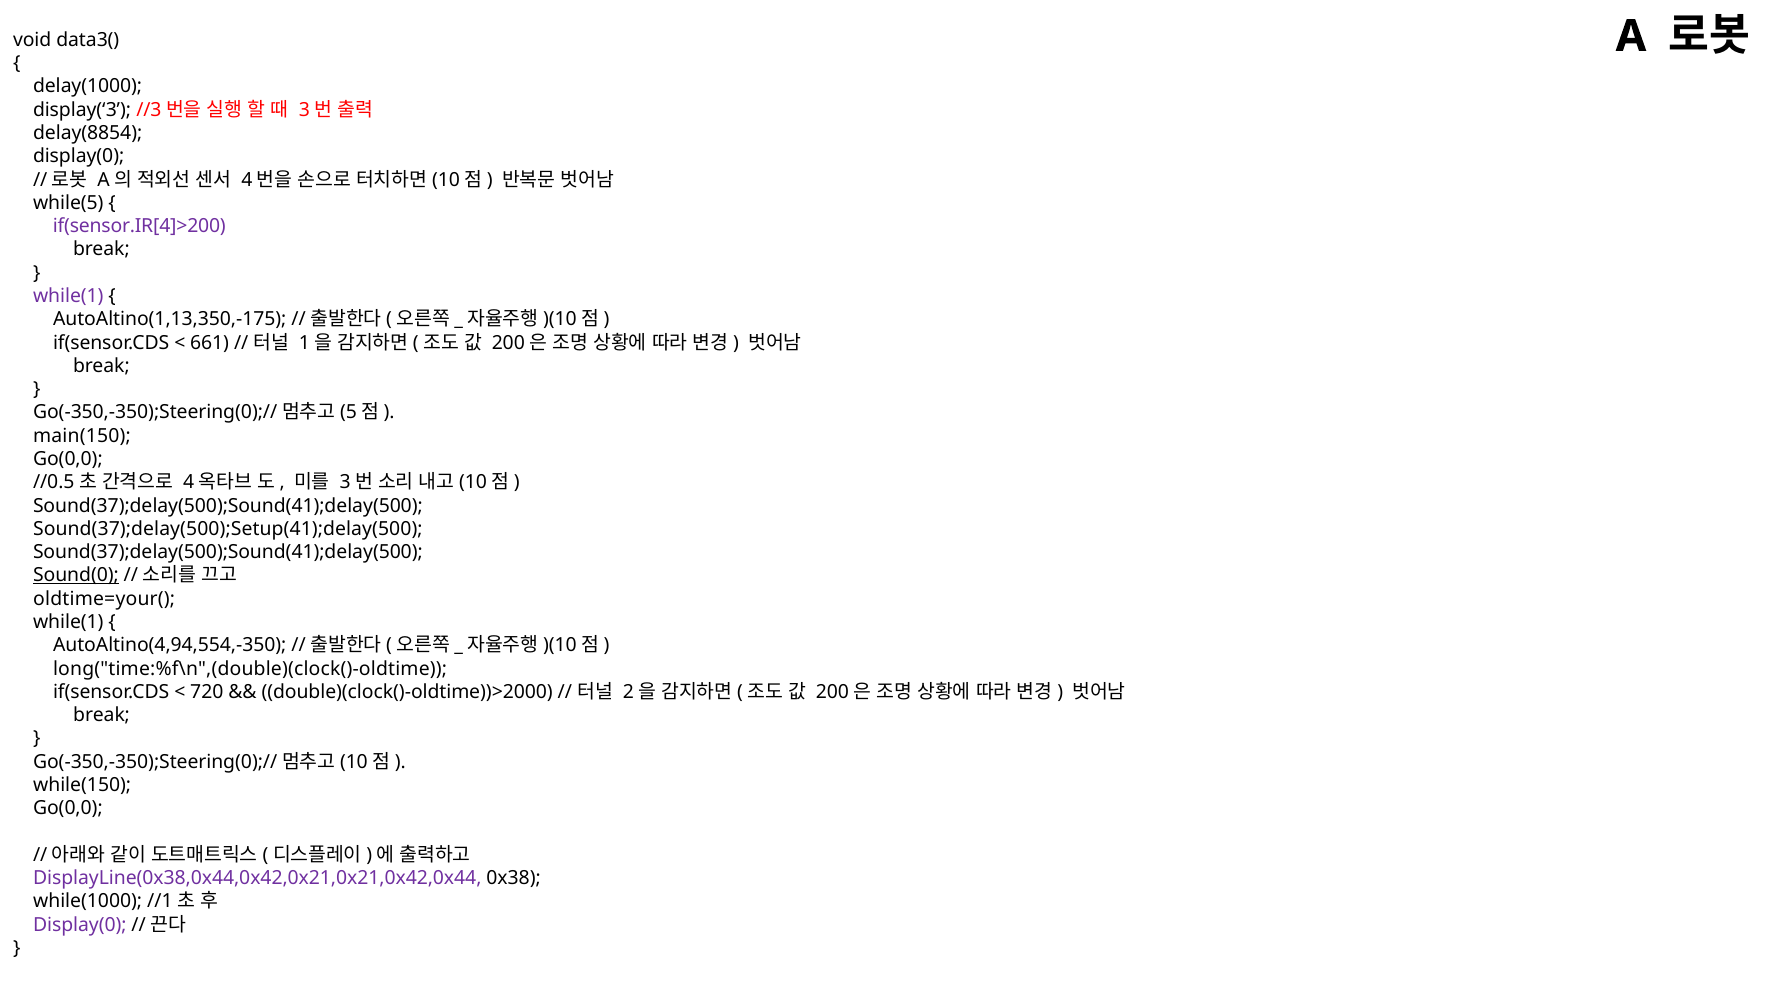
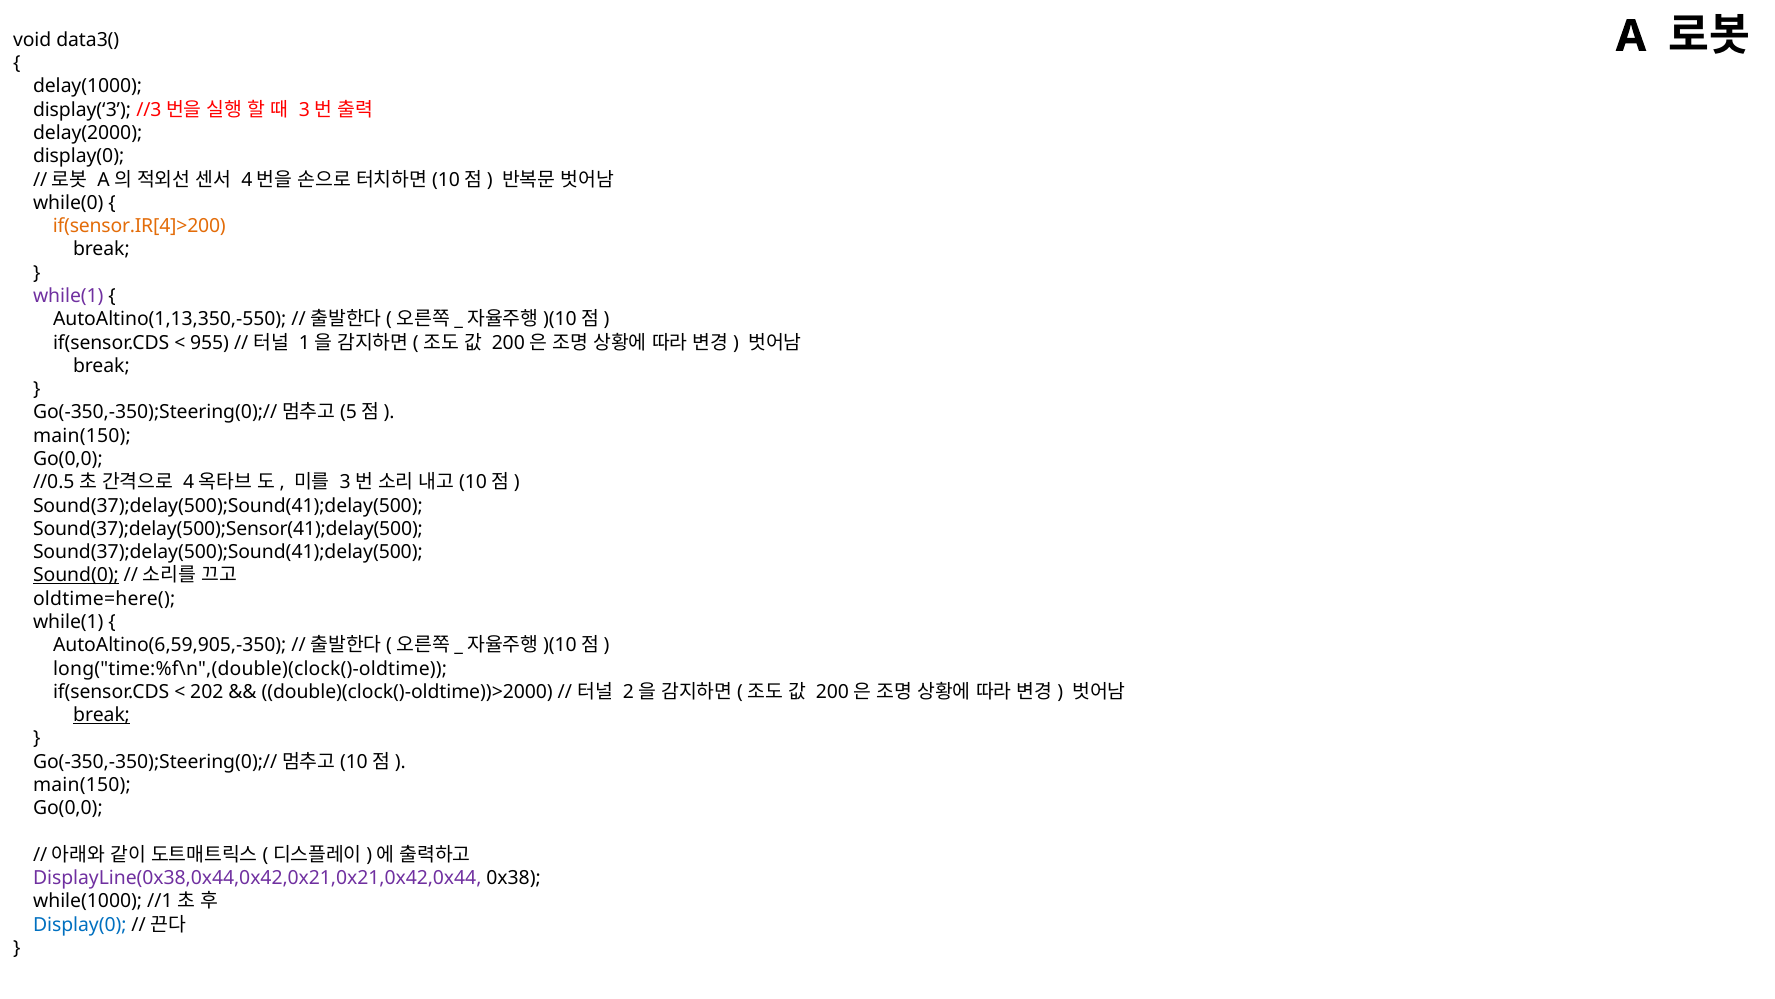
delay(8854: delay(8854 -> delay(2000 (88, 133)
while(5: while(5 -> while(0 (68, 203)
if(sensor.IR[4]>200 colour: purple -> orange (139, 226)
AutoAltino(1,13,350,-175: AutoAltino(1,13,350,-175 -> AutoAltino(1,13,350,-550 (170, 319)
661: 661 -> 955 (210, 342)
Sound(37);delay(500);Setup(41);delay(500: Sound(37);delay(500);Setup(41);delay(500 -> Sound(37);delay(500);Sensor(41);delay(500 (228, 529)
oldtime=your(: oldtime=your( -> oldtime=here( (104, 598)
AutoAltino(4,94,554,-350: AutoAltino(4,94,554,-350 -> AutoAltino(6,59,905,-350 (170, 645)
720: 720 -> 202 (207, 692)
break underline: none -> present (102, 715)
while(150: while(150 -> main(150 (82, 785)
Display(0 colour: purple -> blue (80, 924)
